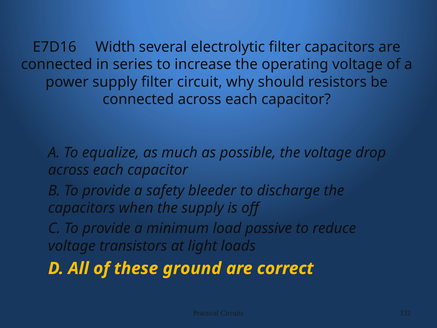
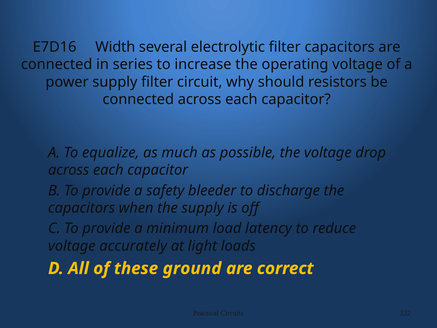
passive: passive -> latency (268, 228)
transistors: transistors -> accurately (133, 246)
